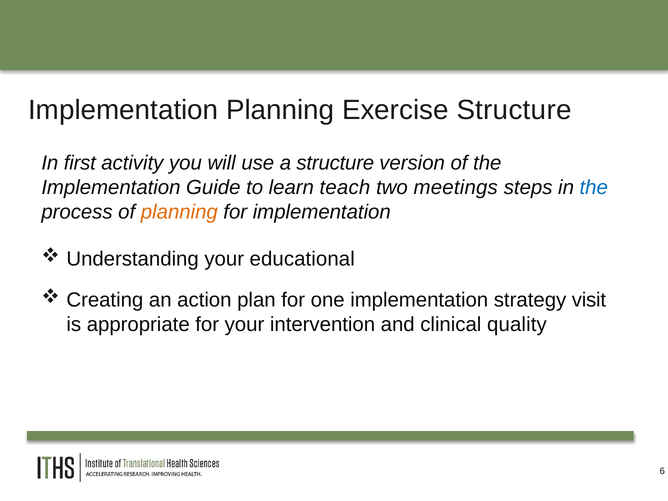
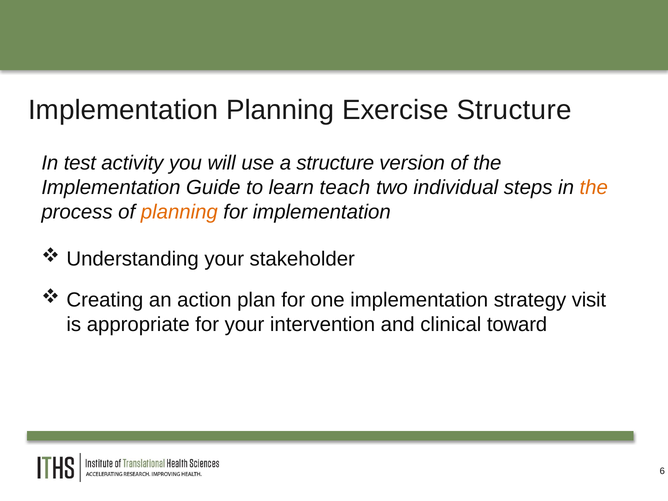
first: first -> test (80, 163)
meetings: meetings -> individual (456, 188)
the colour: blue -> orange (594, 188)
educational: educational -> stakeholder (302, 259)
quality: quality -> toward (517, 324)
